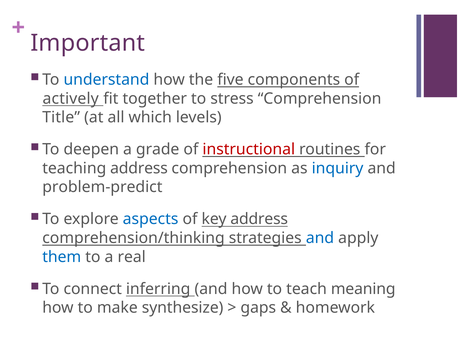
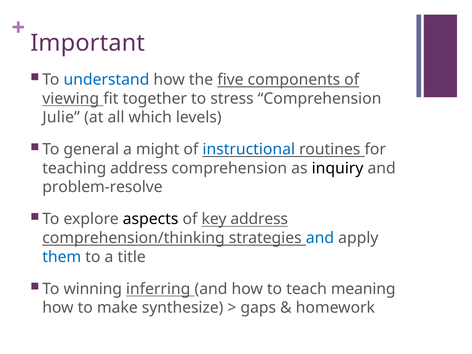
actively: actively -> viewing (71, 98)
Title: Title -> Julie (61, 117)
deepen: deepen -> general (91, 149)
grade: grade -> might (158, 149)
instructional colour: red -> blue (249, 149)
inquiry colour: blue -> black (338, 168)
problem-predict: problem-predict -> problem-resolve (102, 187)
aspects colour: blue -> black (151, 219)
real: real -> title (132, 257)
connect: connect -> winning (93, 289)
